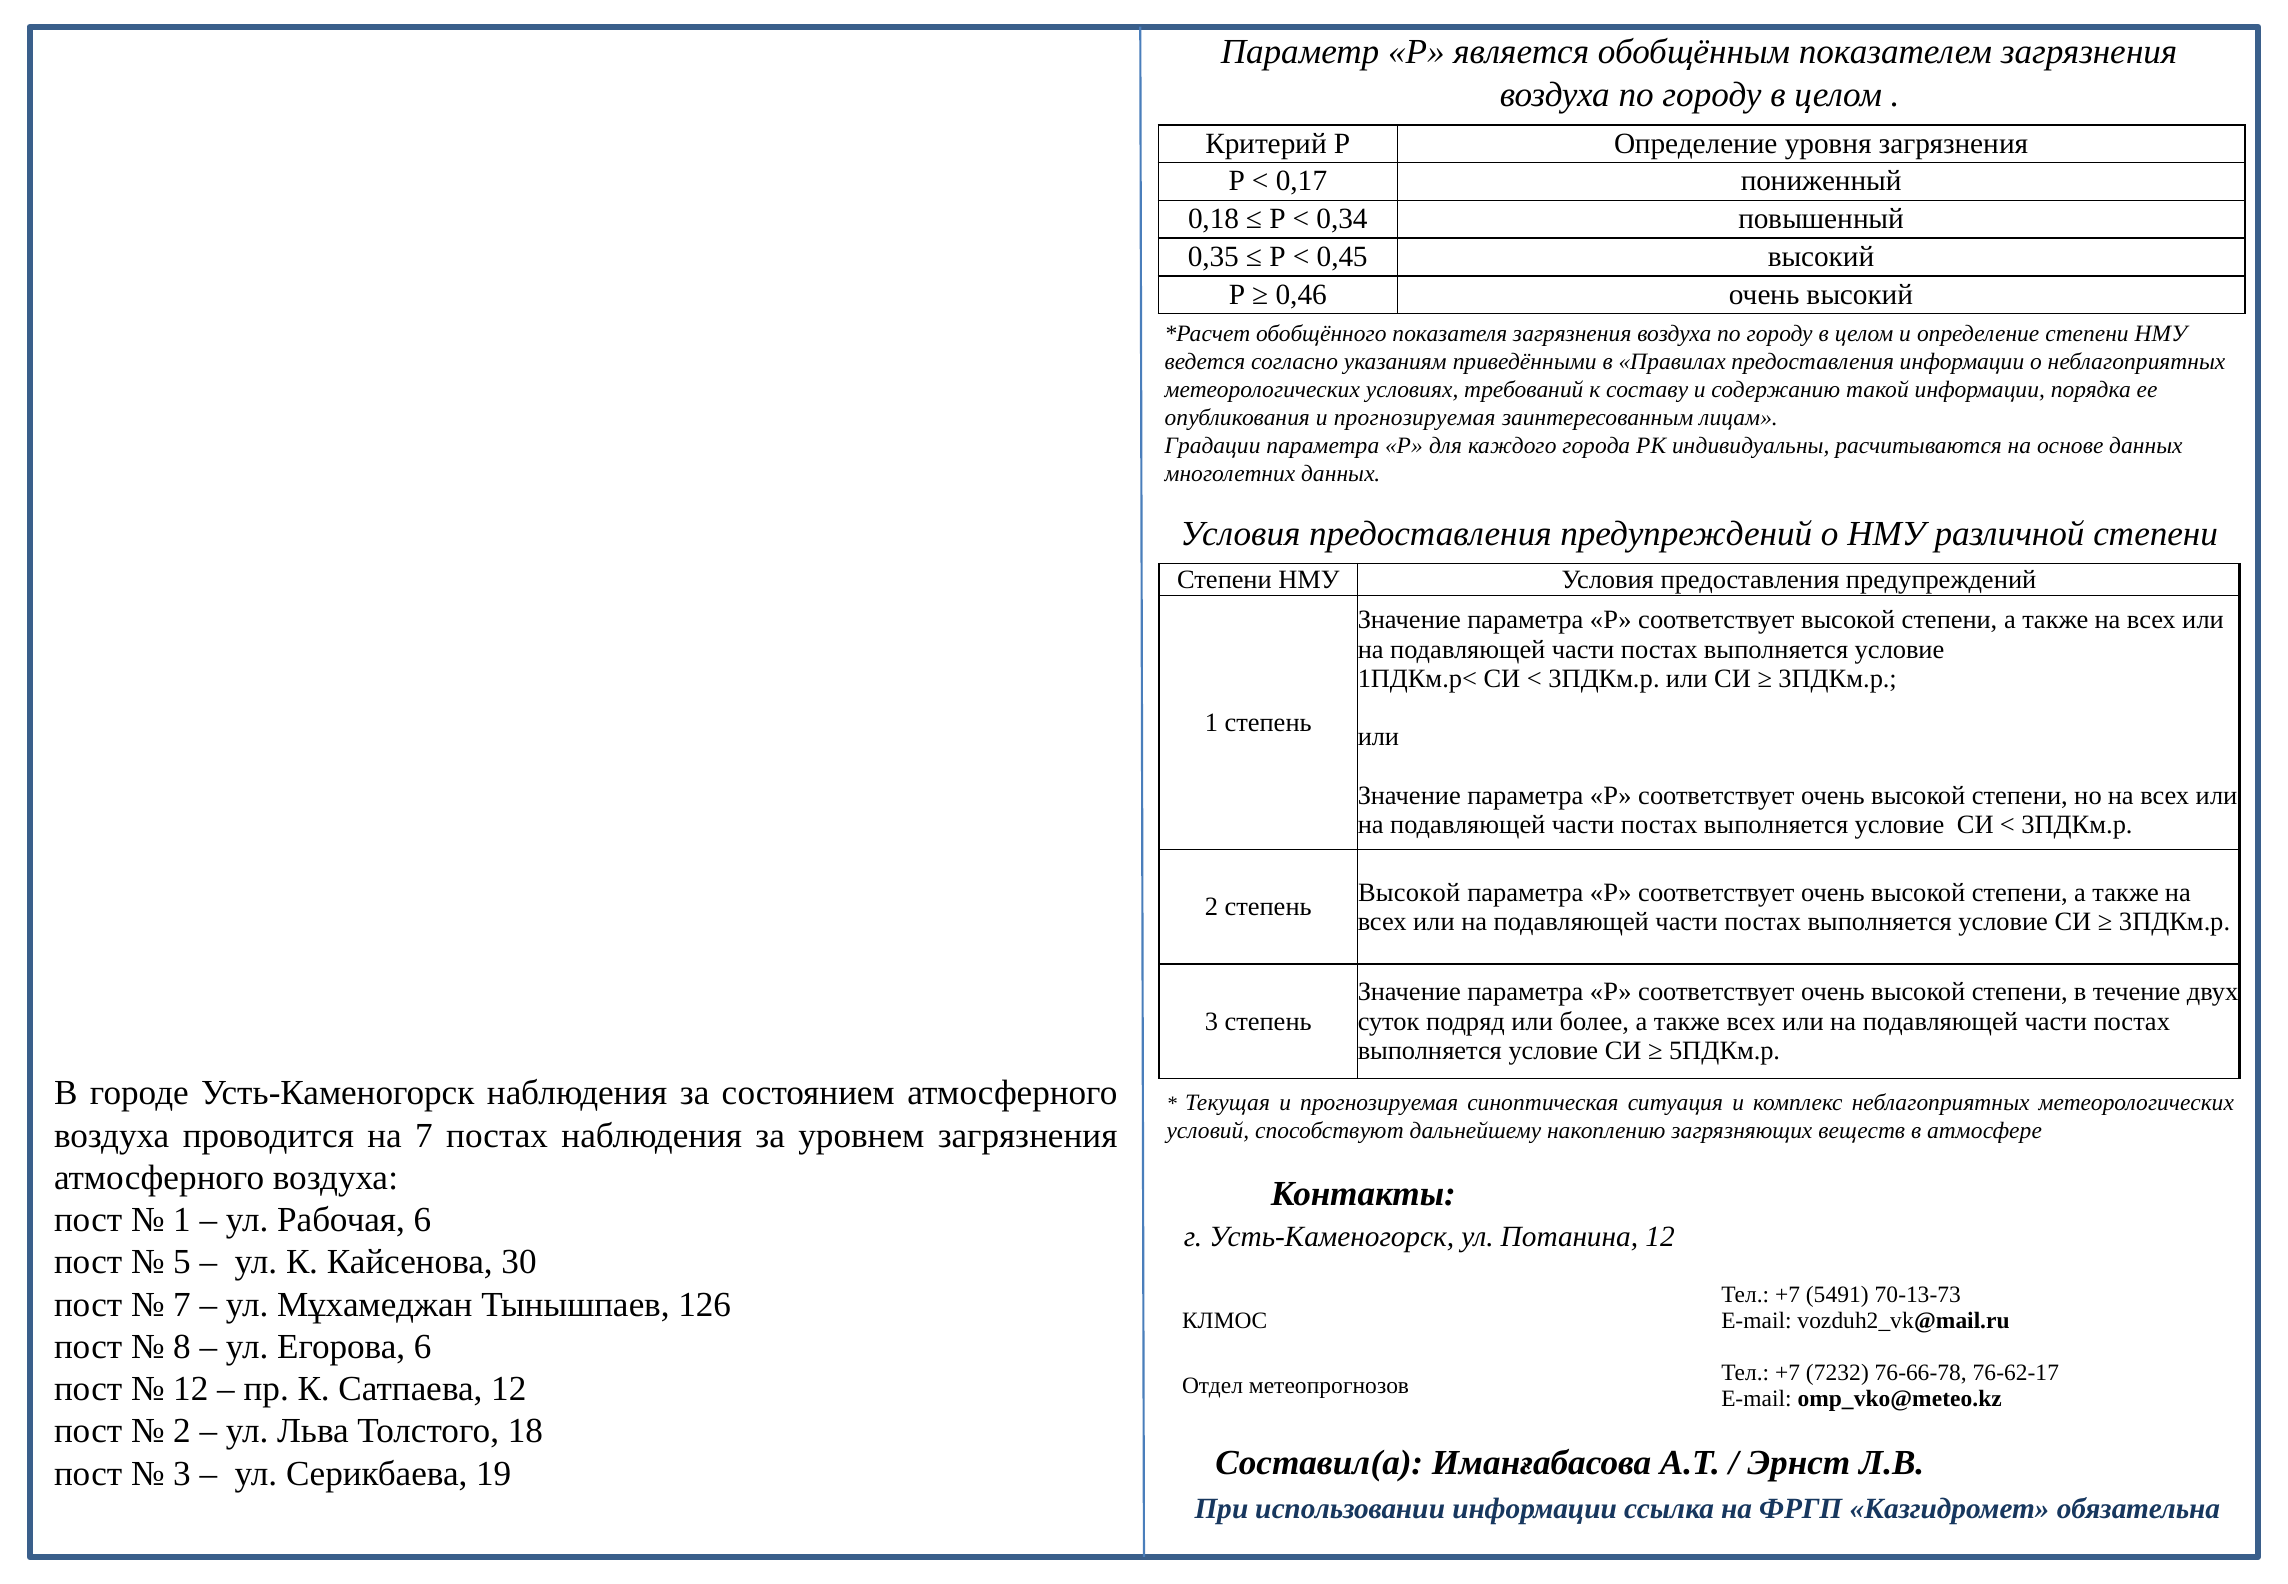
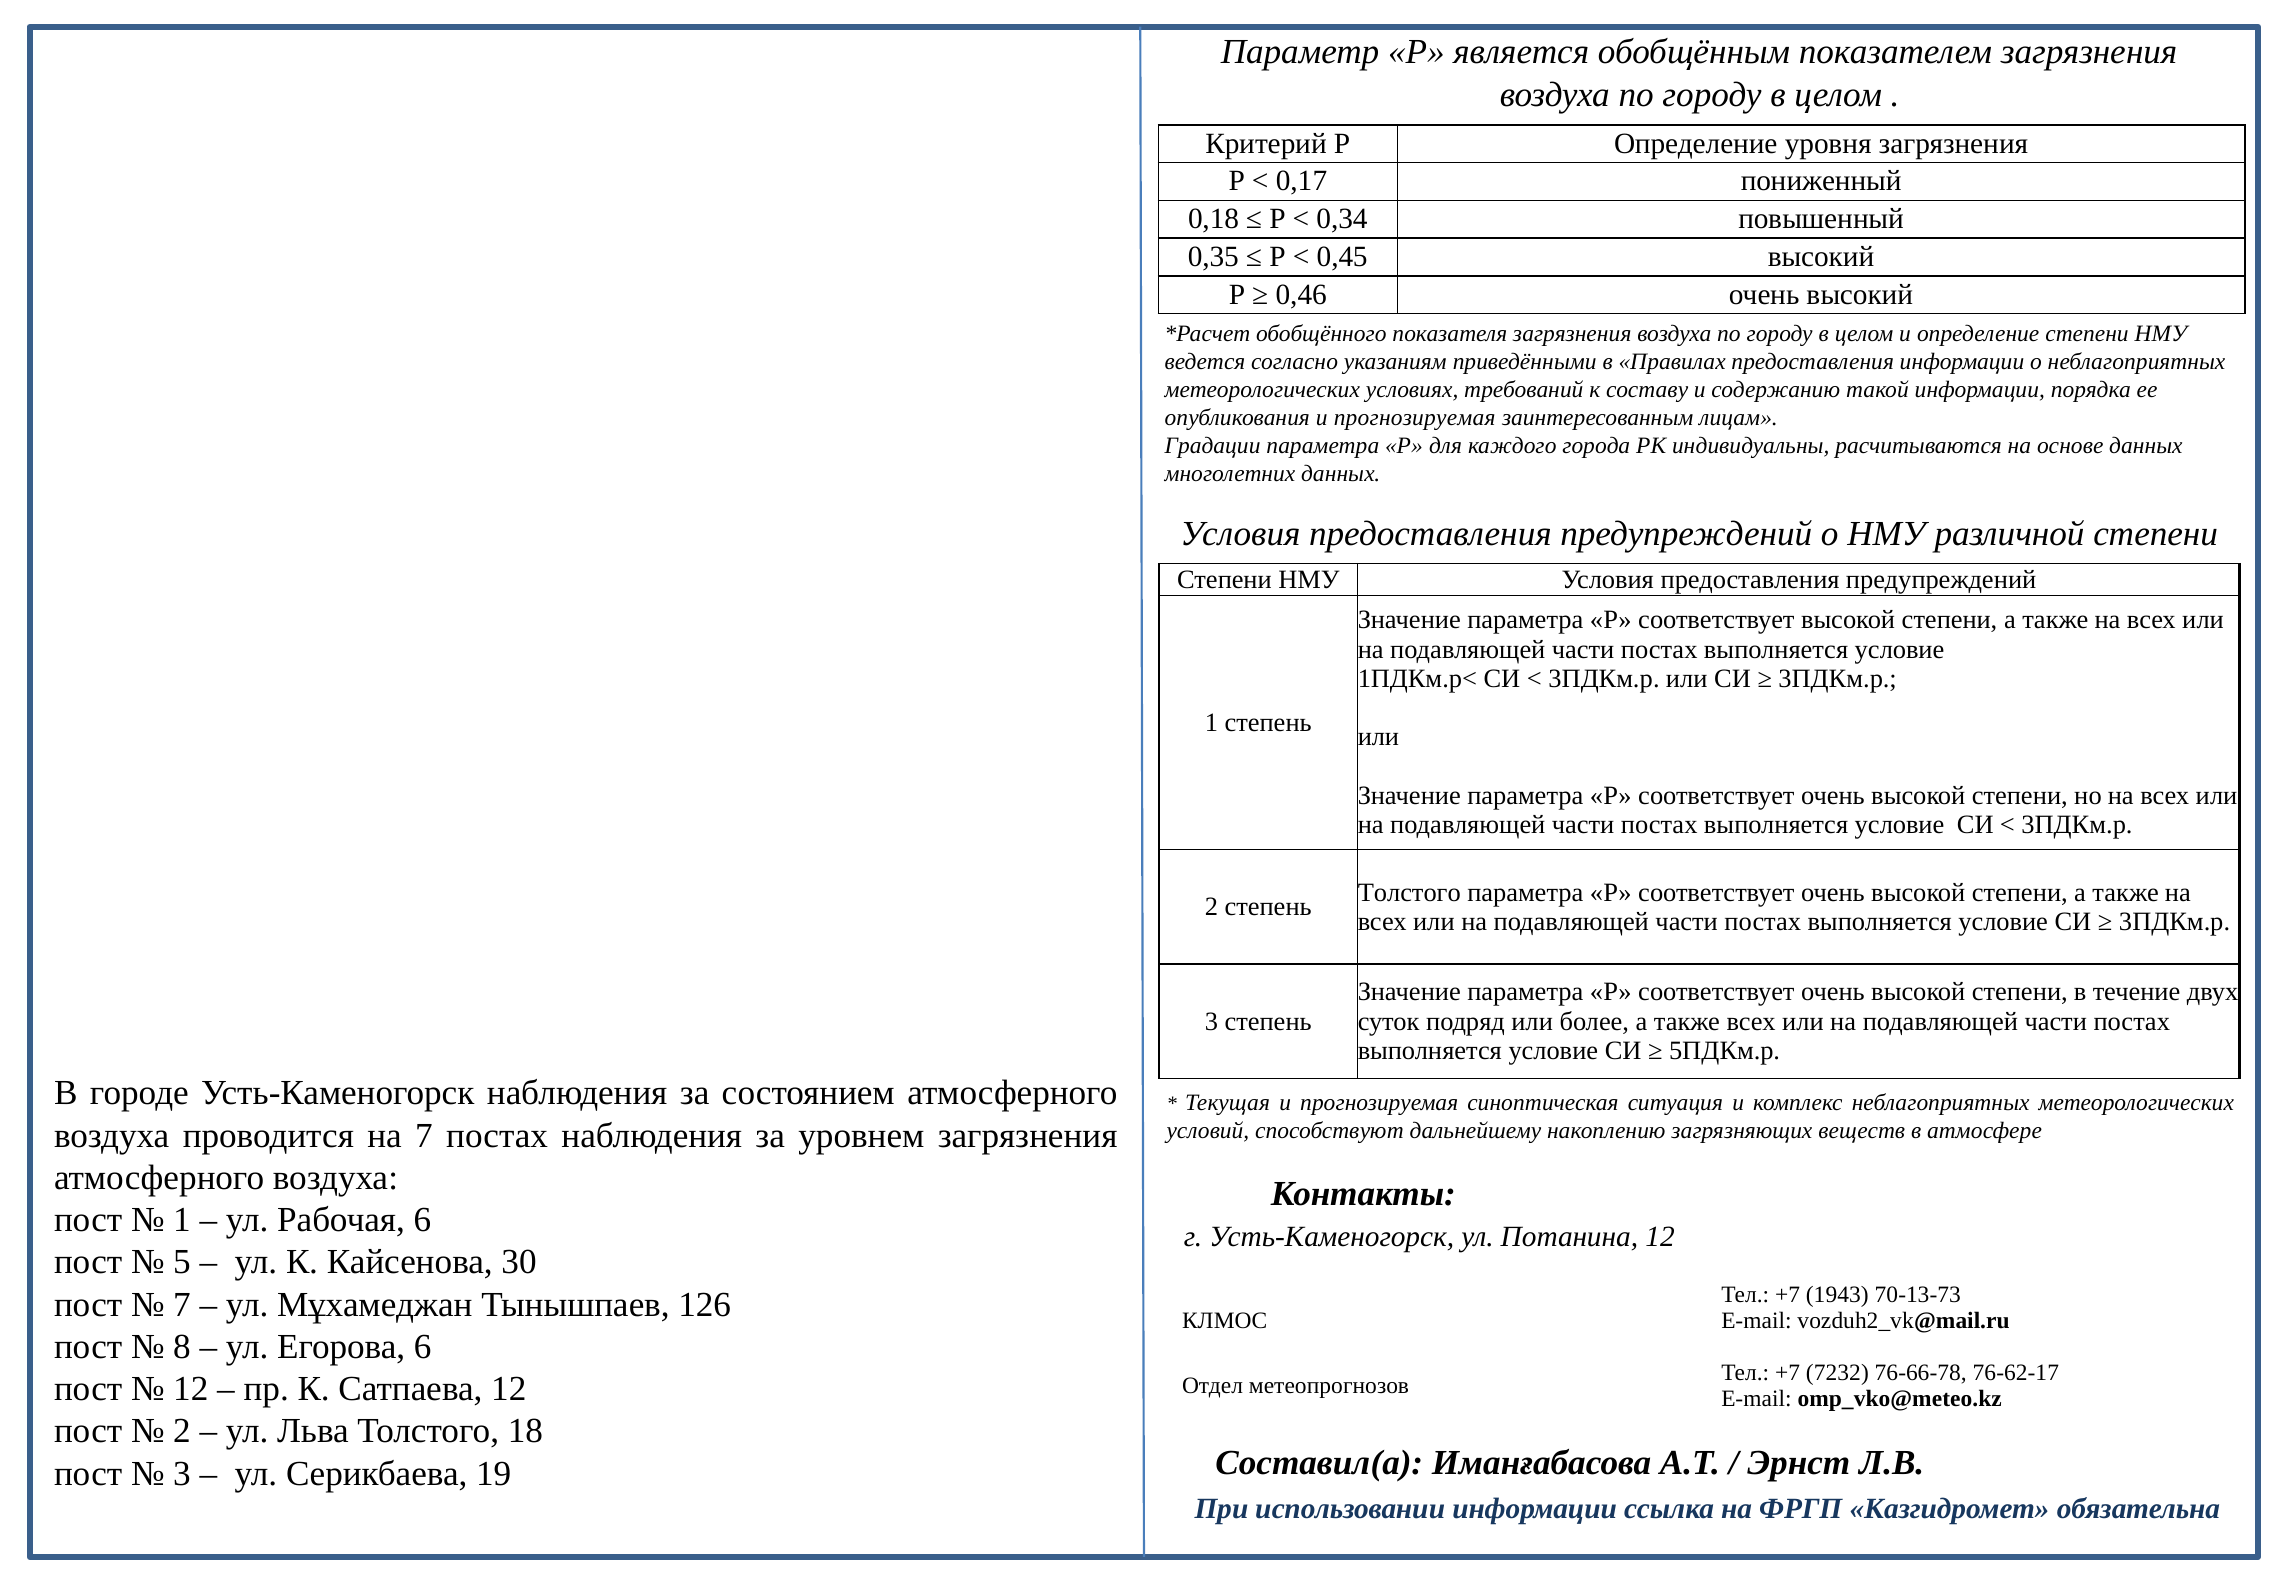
Высокой: Высокой -> Толстого (1409, 892)
5491: 5491 -> 1943 (1837, 1295)
